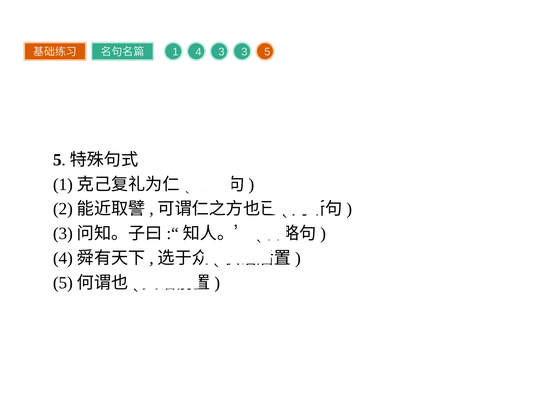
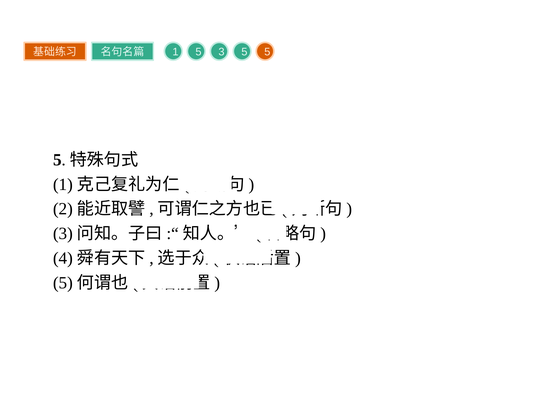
1 4: 4 -> 5 (198, 52)
3 3: 3 -> 5 (244, 52)
